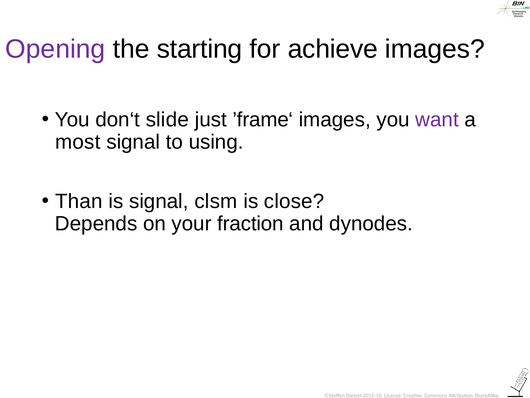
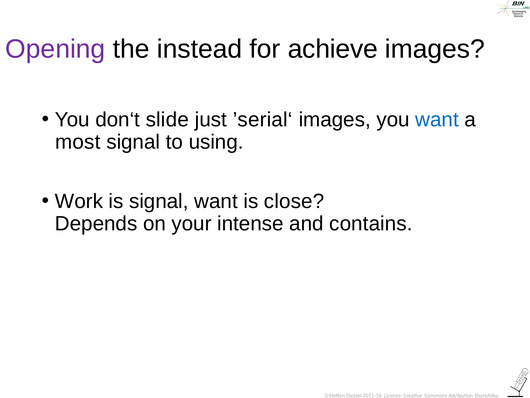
starting: starting -> instead (200, 49)
’frame‘: ’frame‘ -> ’serial‘ (263, 119)
want colour: purple -> blue (437, 119)
Than: Than -> Work (79, 201)
signal clsm: clsm -> want (216, 201)
fraction: fraction -> intense (250, 223)
dynodes: dynodes -> contains (371, 223)
